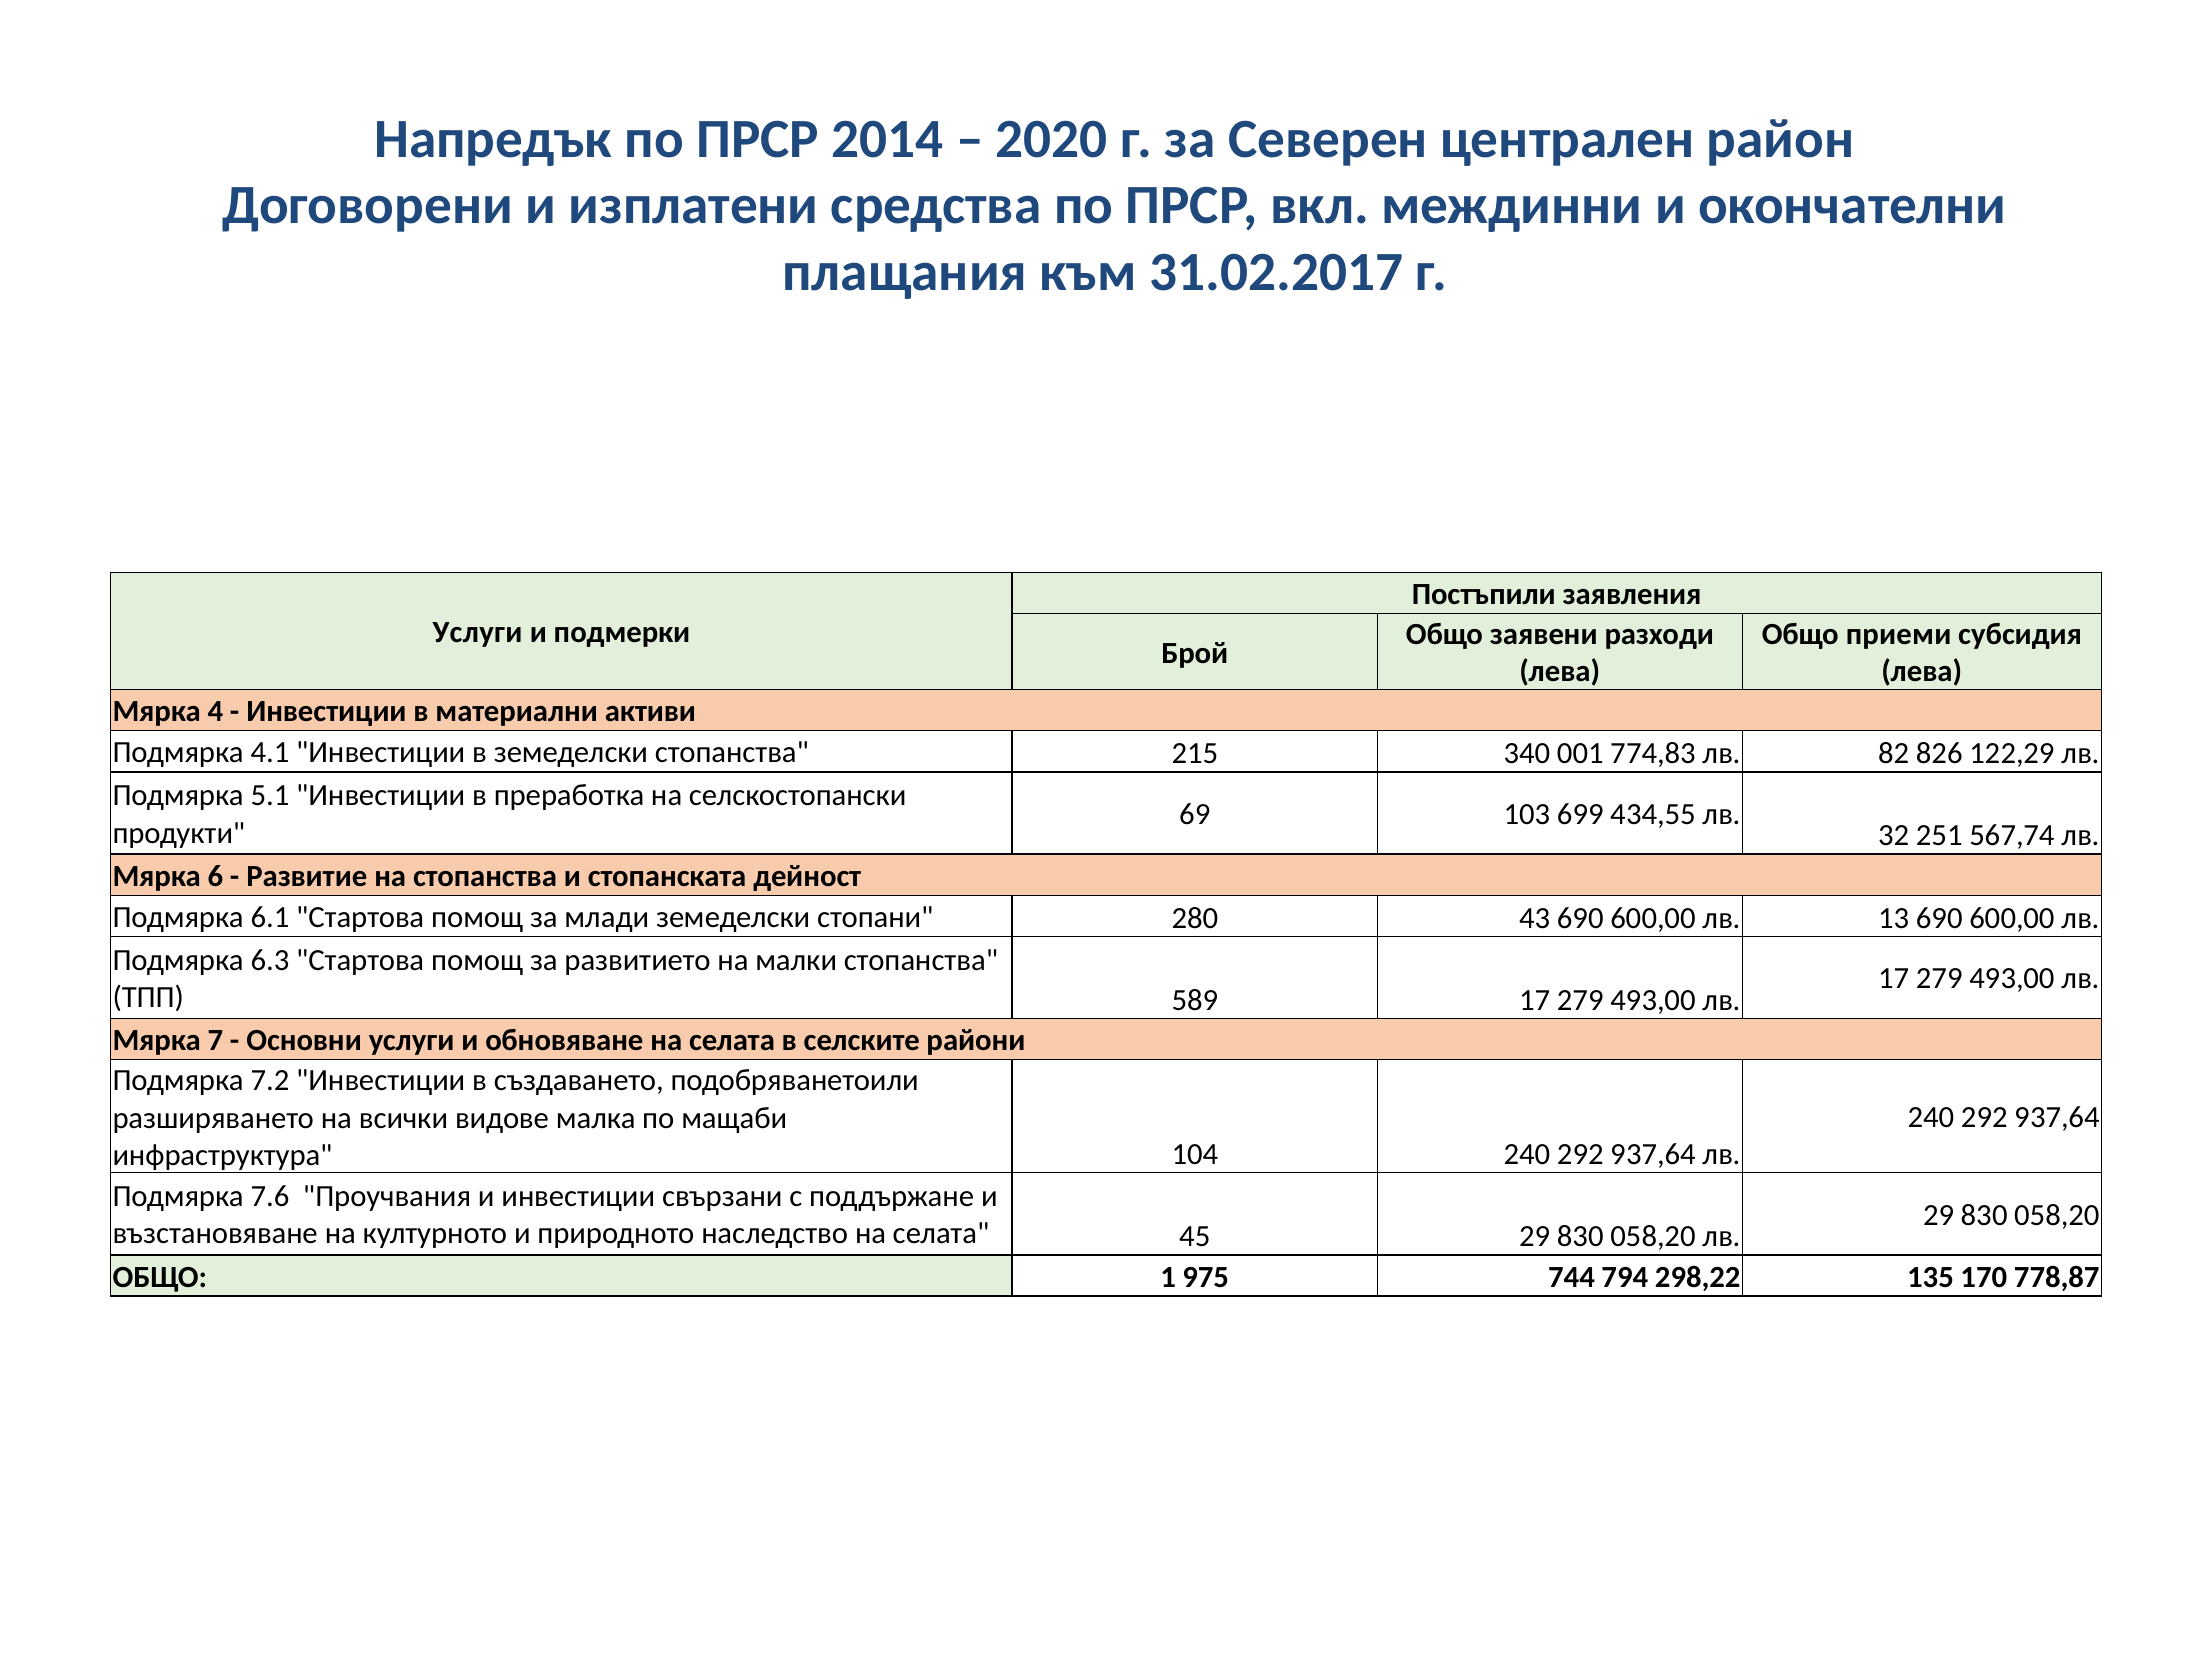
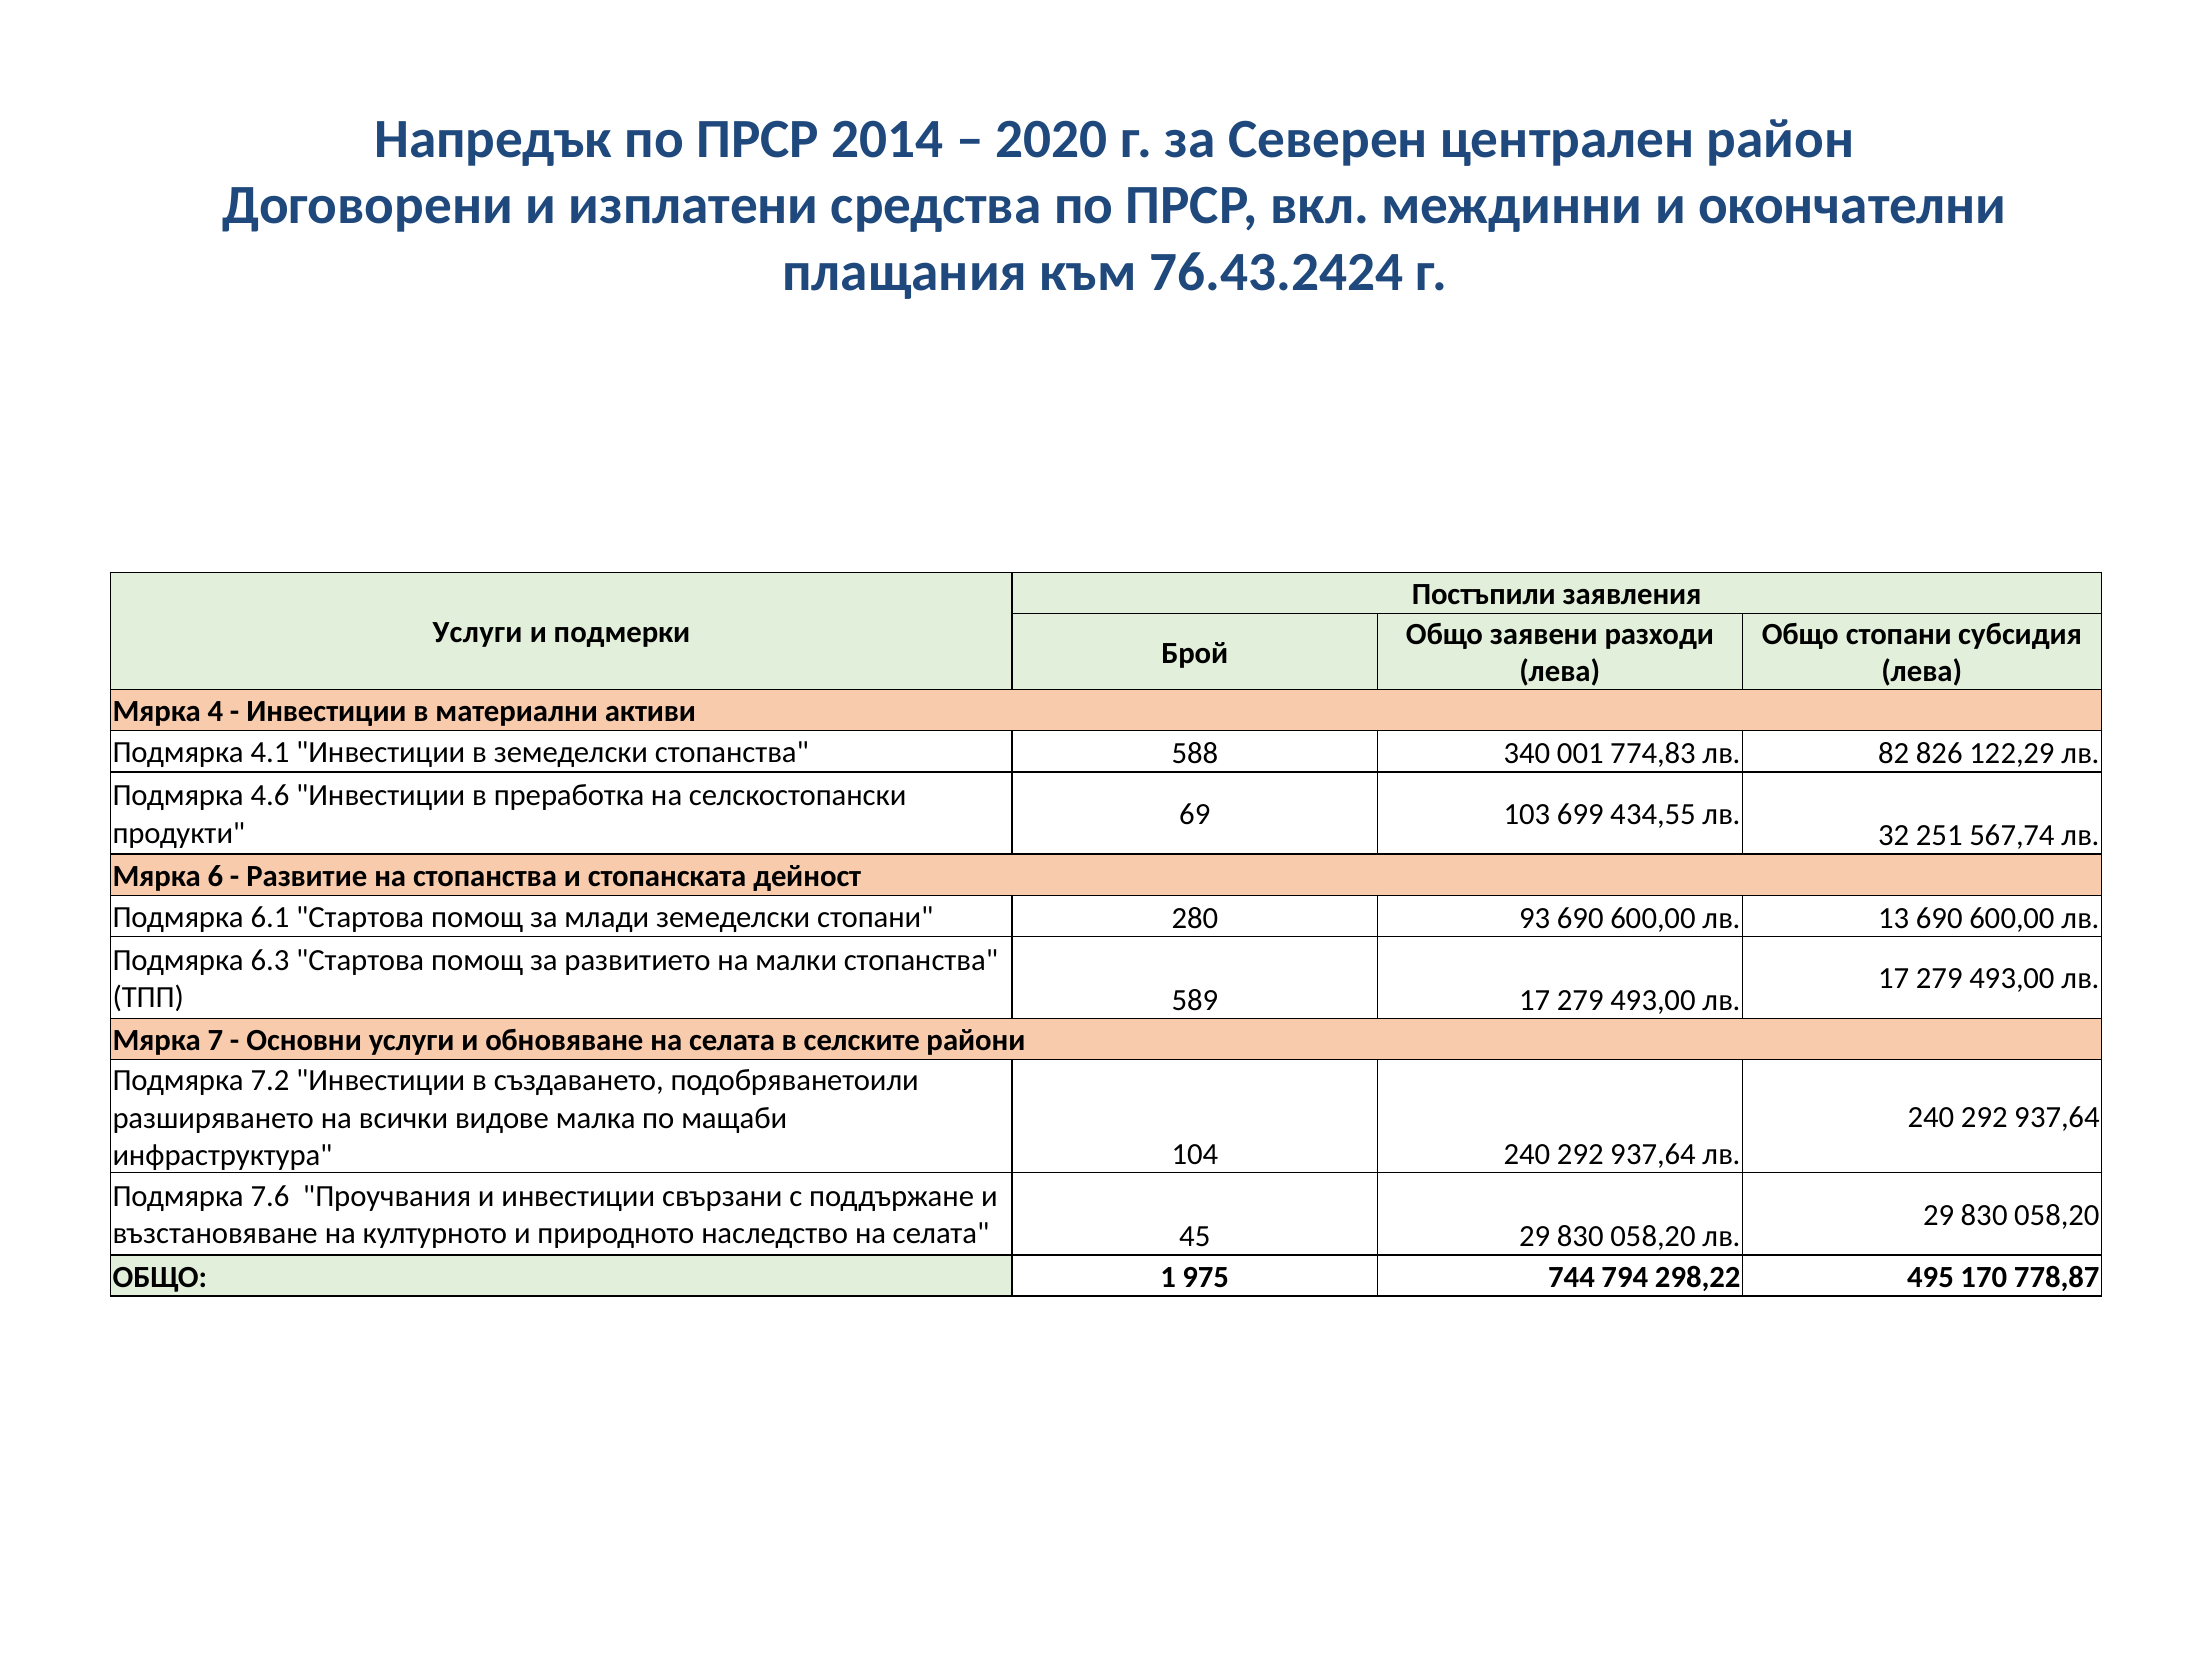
31.02.2017: 31.02.2017 -> 76.43.2424 (1276, 272)
Общо приеми: приеми -> стопани (1899, 635)
215: 215 -> 588 (1195, 754)
5.1: 5.1 -> 4.6 (270, 796)
43: 43 -> 93 (1535, 918)
135: 135 -> 495 (1931, 1278)
